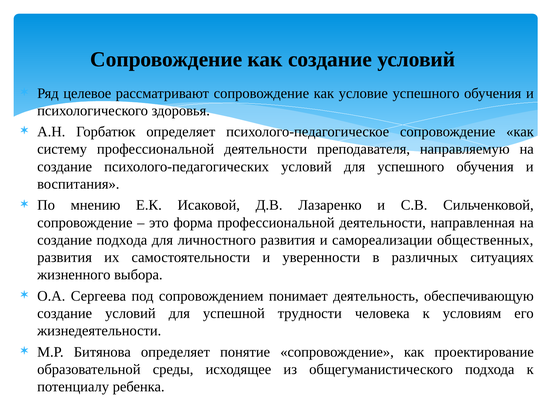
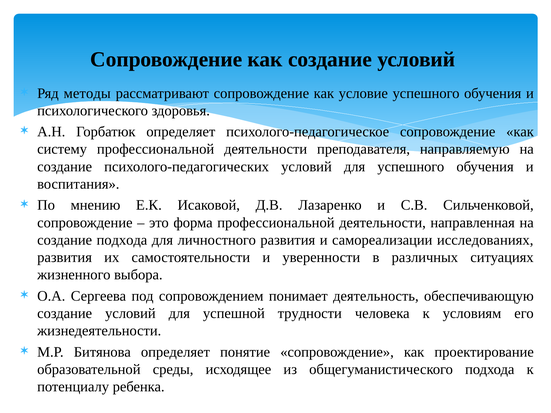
целевое: целевое -> методы (87, 93)
общественных: общественных -> исследованиях (485, 240)
